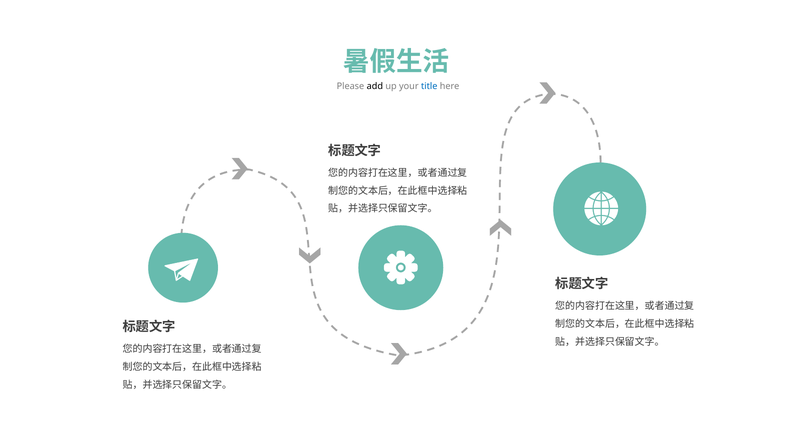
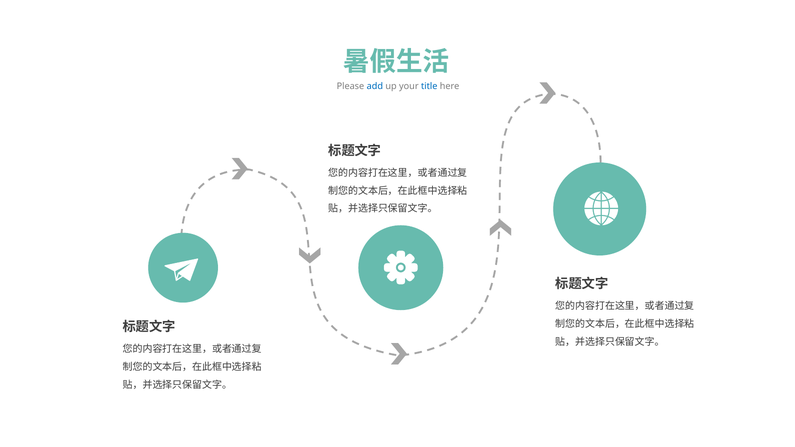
add colour: black -> blue (375, 86)
